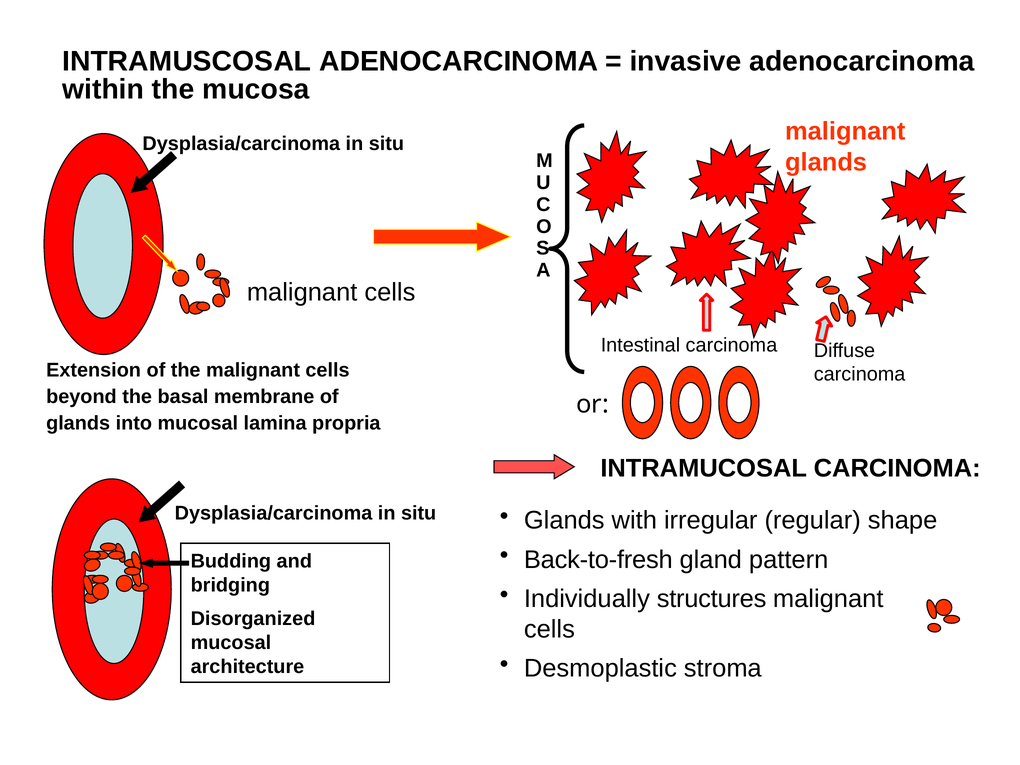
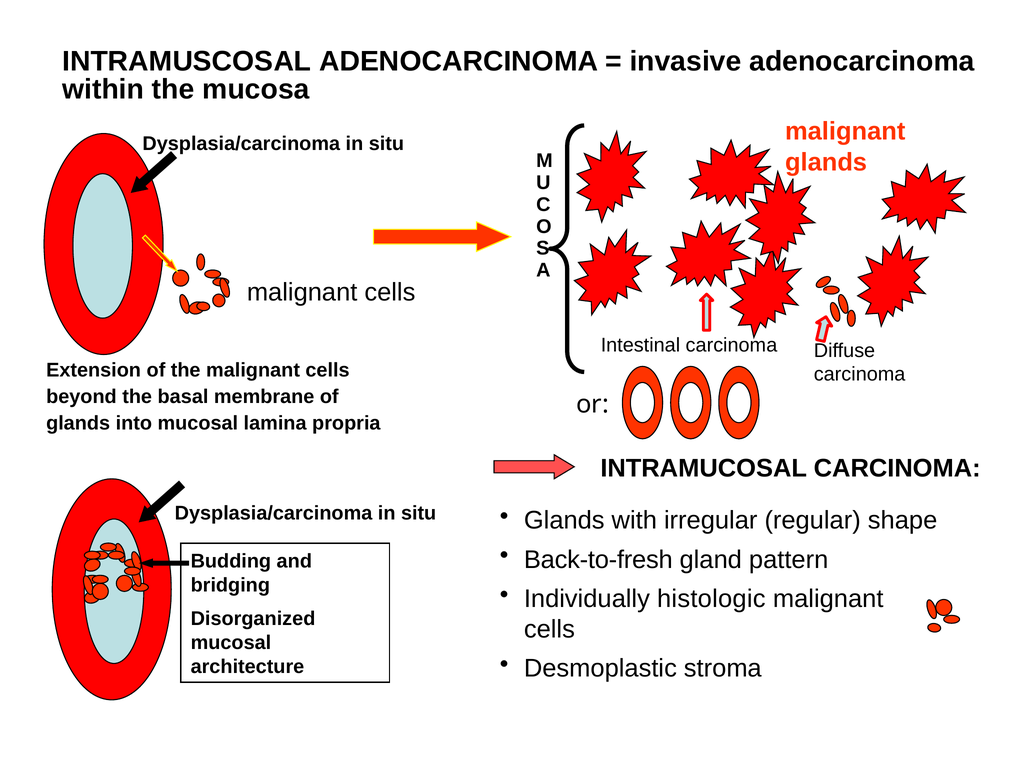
structures: structures -> histologic (711, 599)
